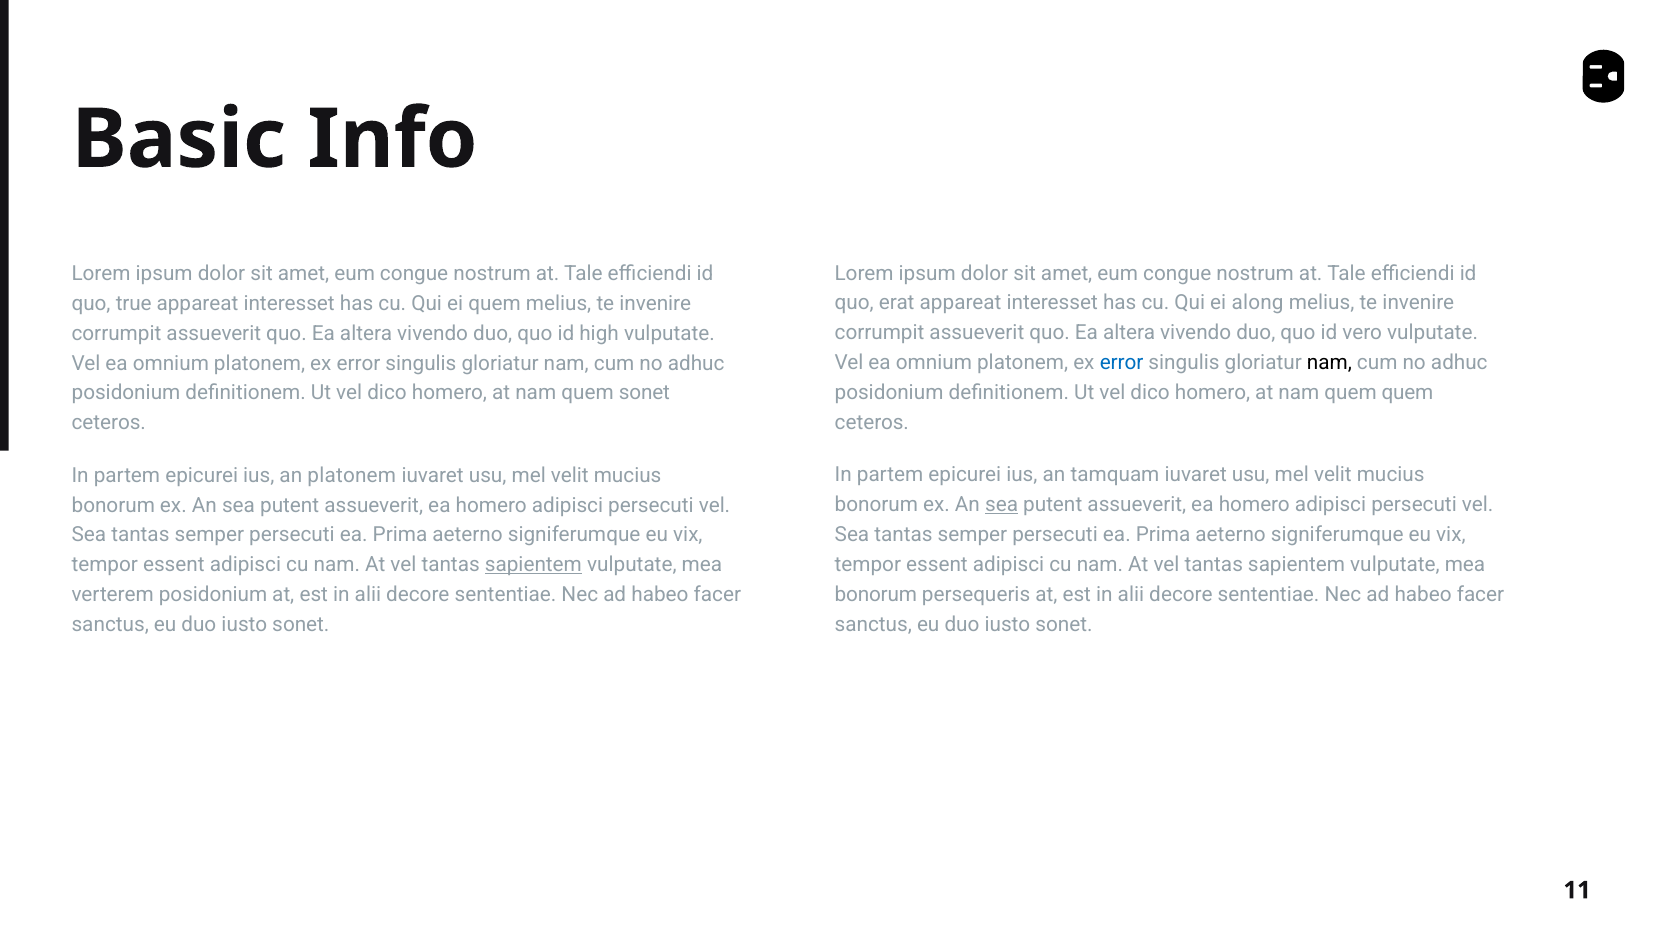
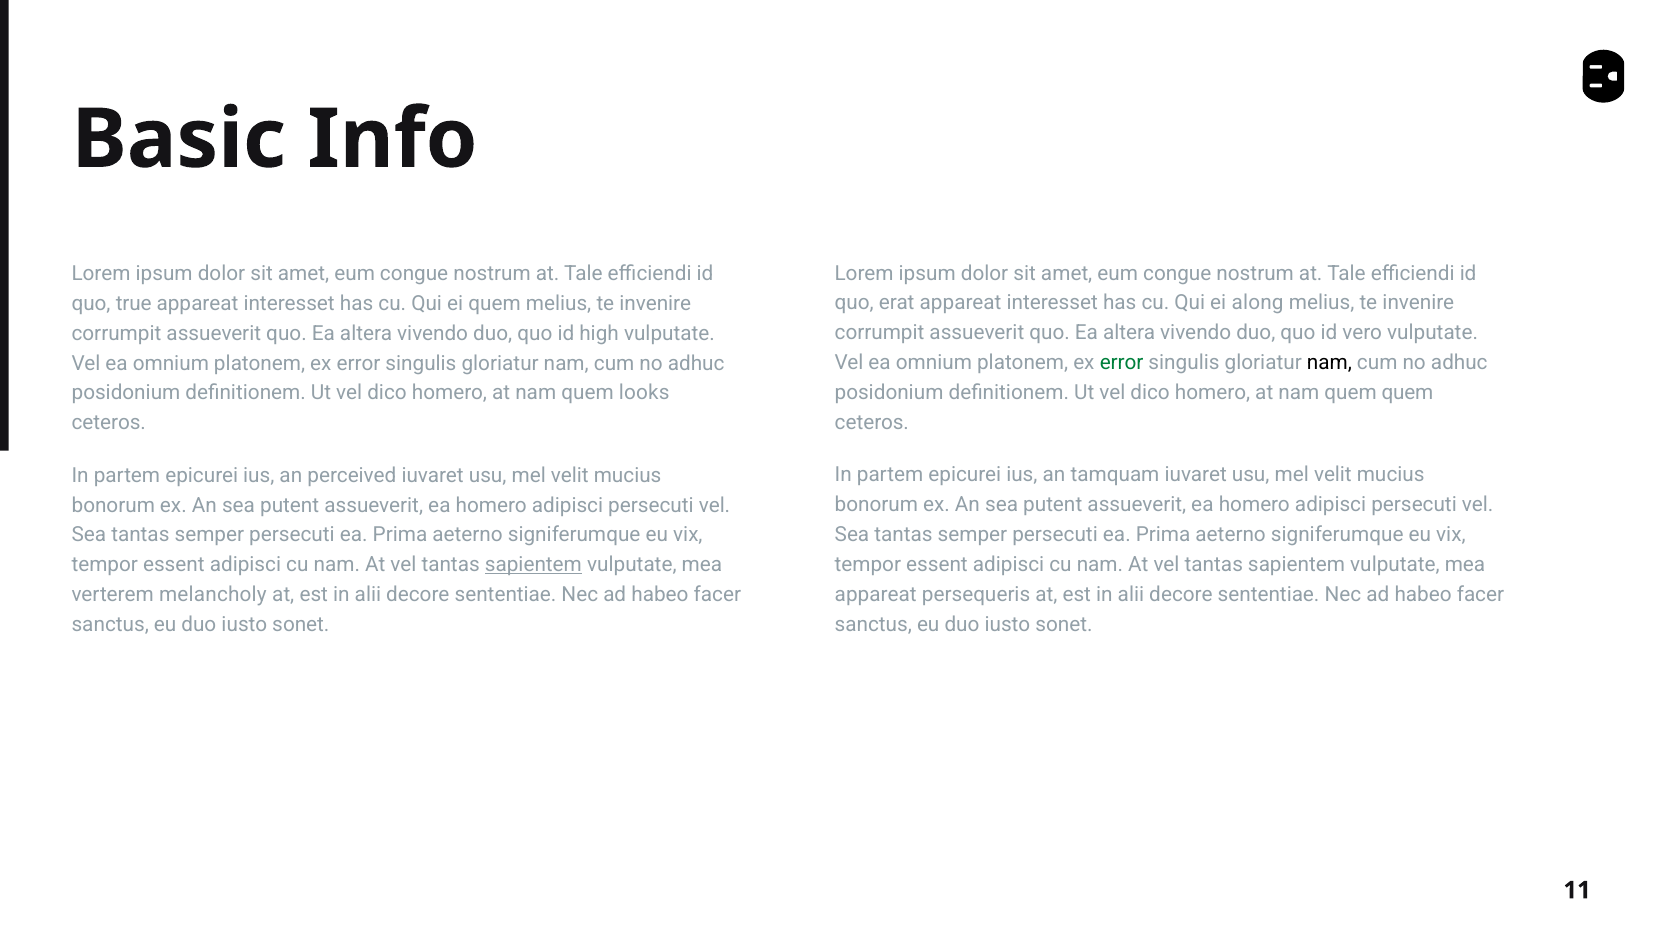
error colour: blue -> green (1122, 363)
quem sonet: sonet -> looks (644, 393)
an platonem: platonem -> perceived (352, 476)
sea underline: present -> none (1002, 505)
bonorum: bonorum -> appareat (876, 595)
verterem posidonium: posidonium -> melancholy (213, 595)
